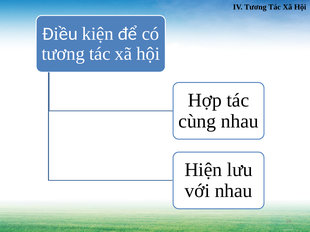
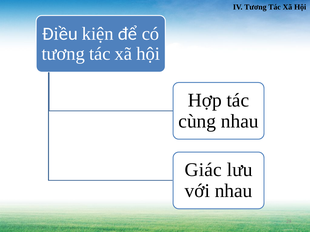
Hiện: Hiện -> Giác (203, 170)
